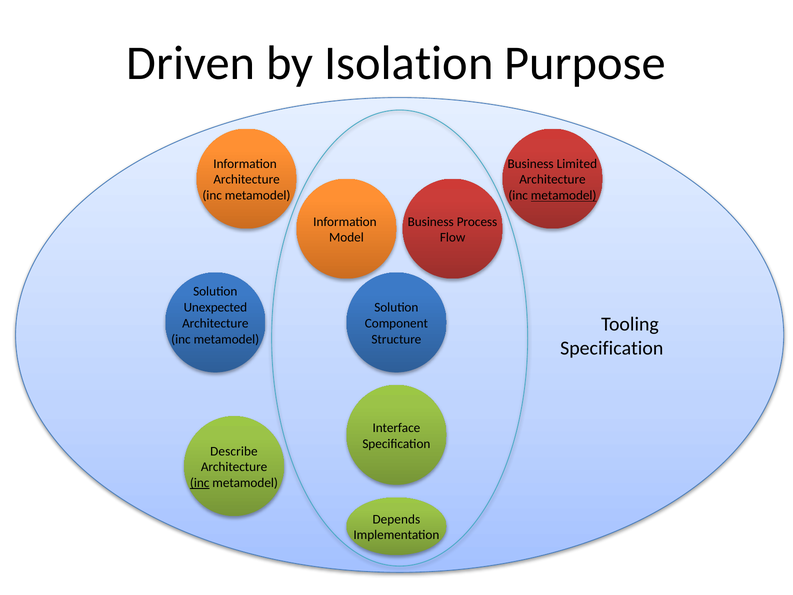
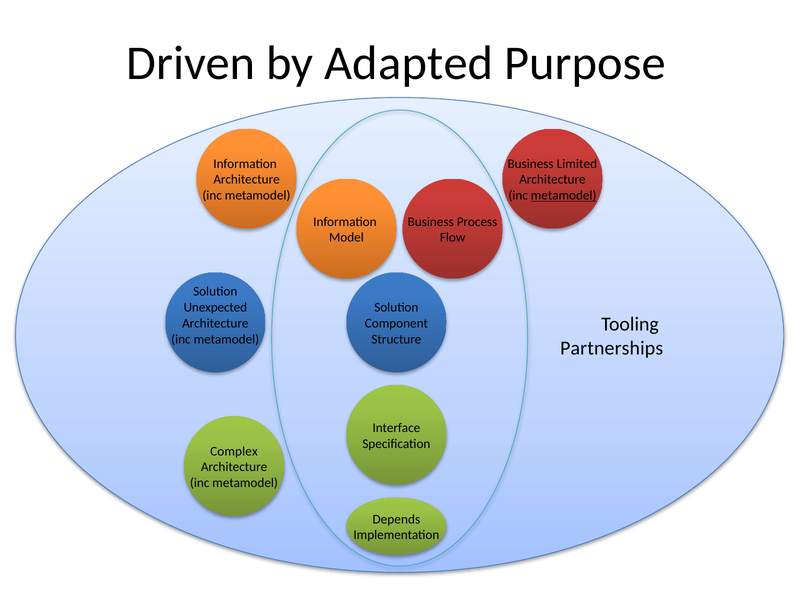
Isolation: Isolation -> Adapted (409, 63)
Specification: Specification -> Partnerships (612, 348)
Describe: Describe -> Complex (234, 451)
inc underline: present -> none (200, 483)
